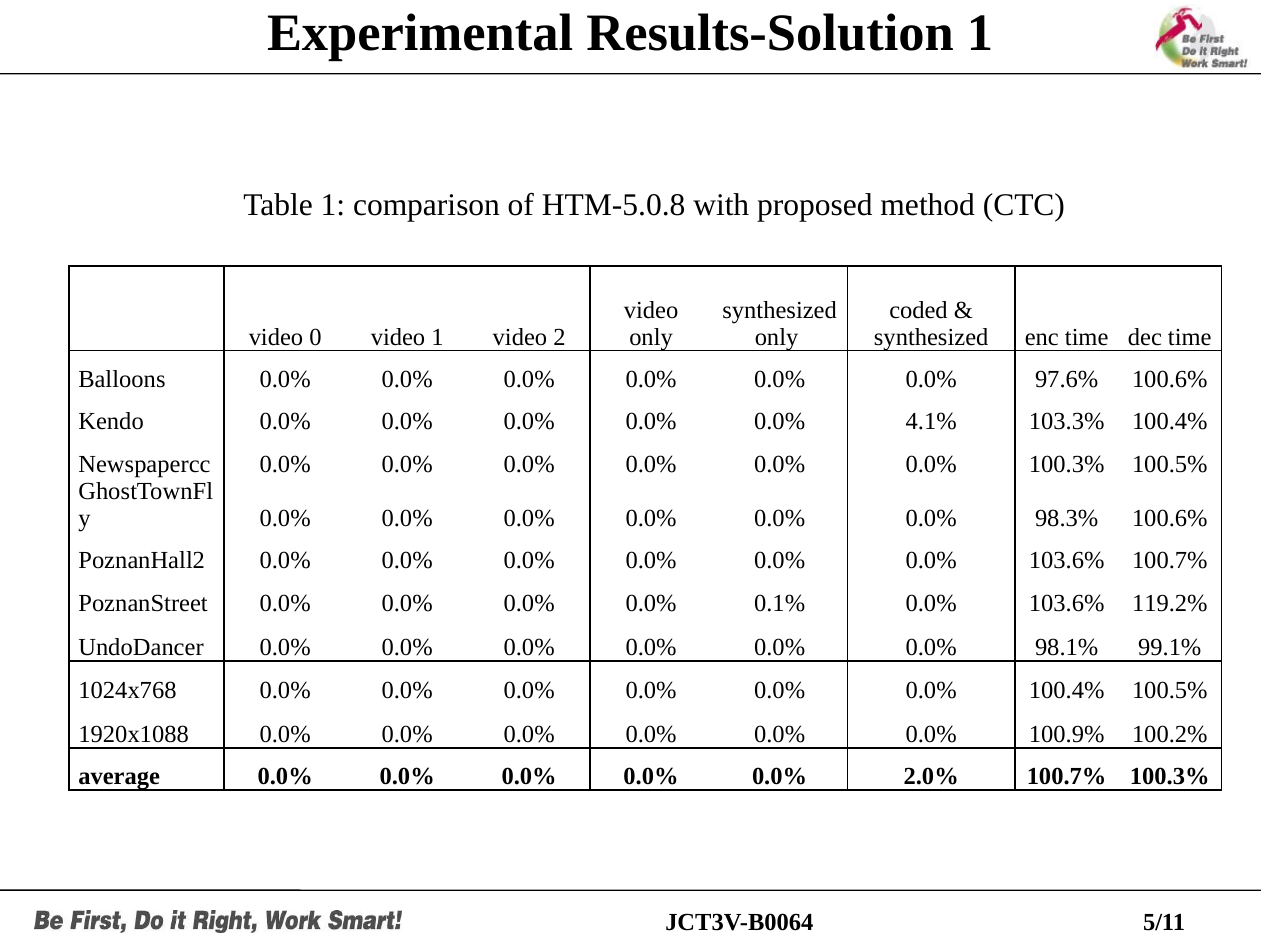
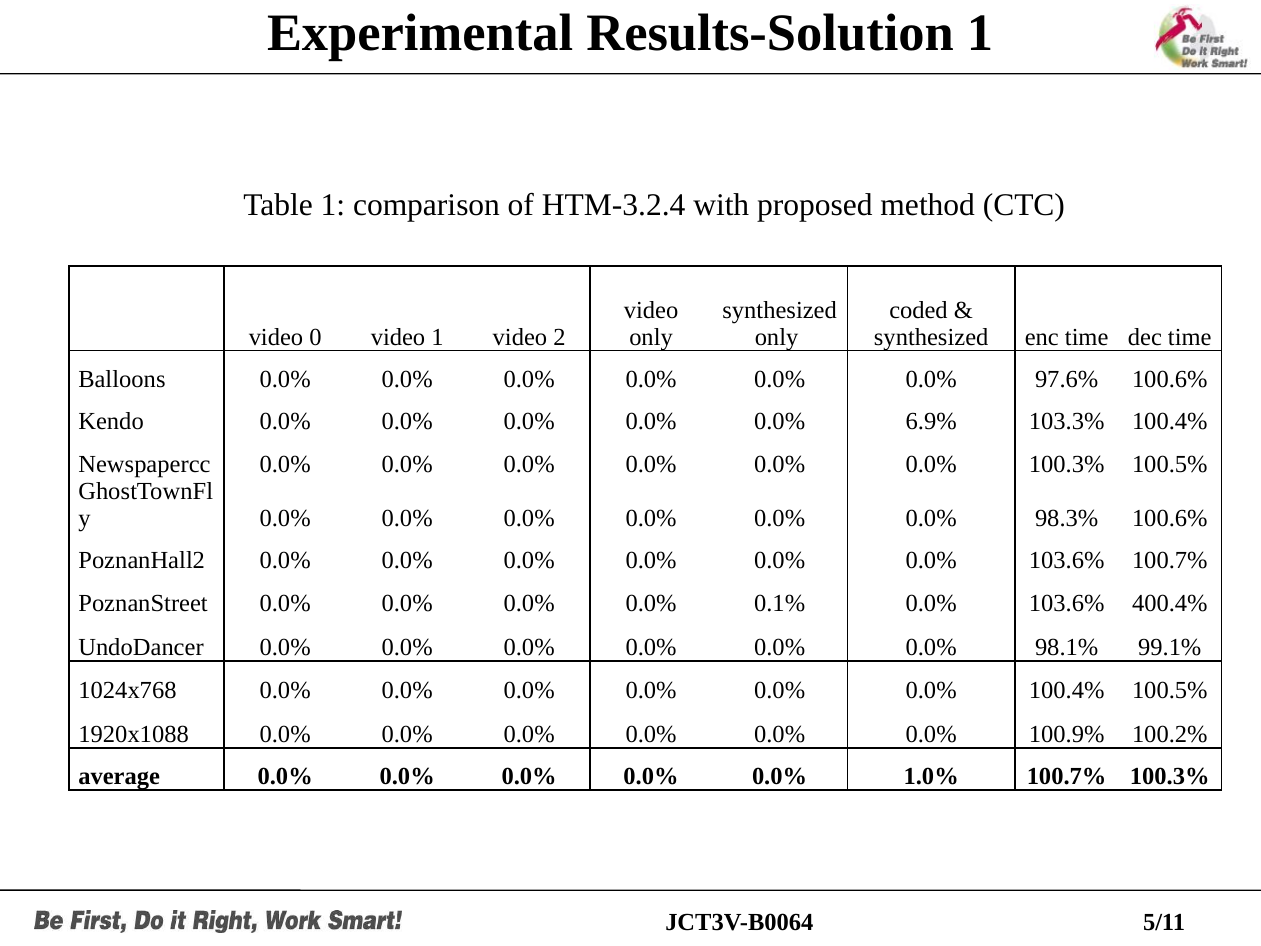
HTM-5.0.8: HTM-5.0.8 -> HTM-3.2.4 (614, 205)
4.1%: 4.1% -> 6.9% (931, 422)
119.2%: 119.2% -> 400.4% (1170, 603)
2.0%: 2.0% -> 1.0% (931, 777)
